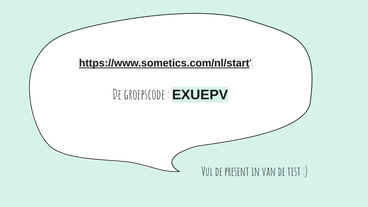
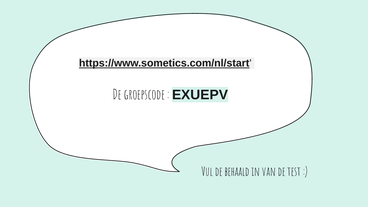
present: present -> behaald (237, 172)
